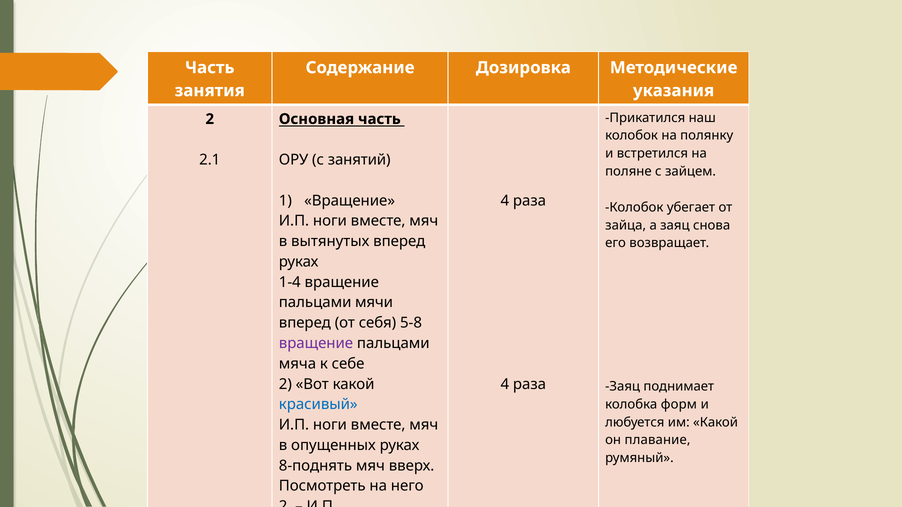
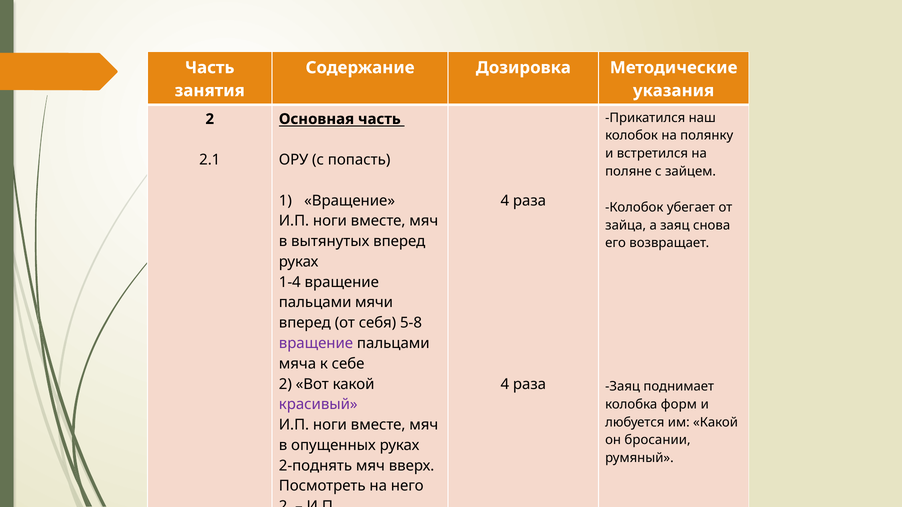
занятий: занятий -> попасть (359, 160)
красивый colour: blue -> purple (318, 405)
плавание: плавание -> бросании (658, 440)
8-поднять: 8-поднять -> 2-поднять (315, 466)
